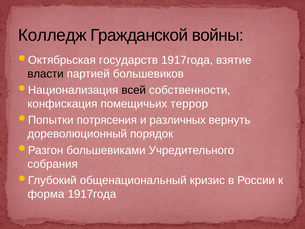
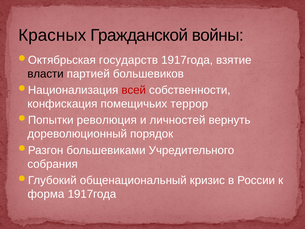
Колледж: Колледж -> Красных (52, 35)
всей colour: black -> red (134, 90)
потрясения: потрясения -> революция (107, 120)
различных: различных -> личностей (177, 120)
